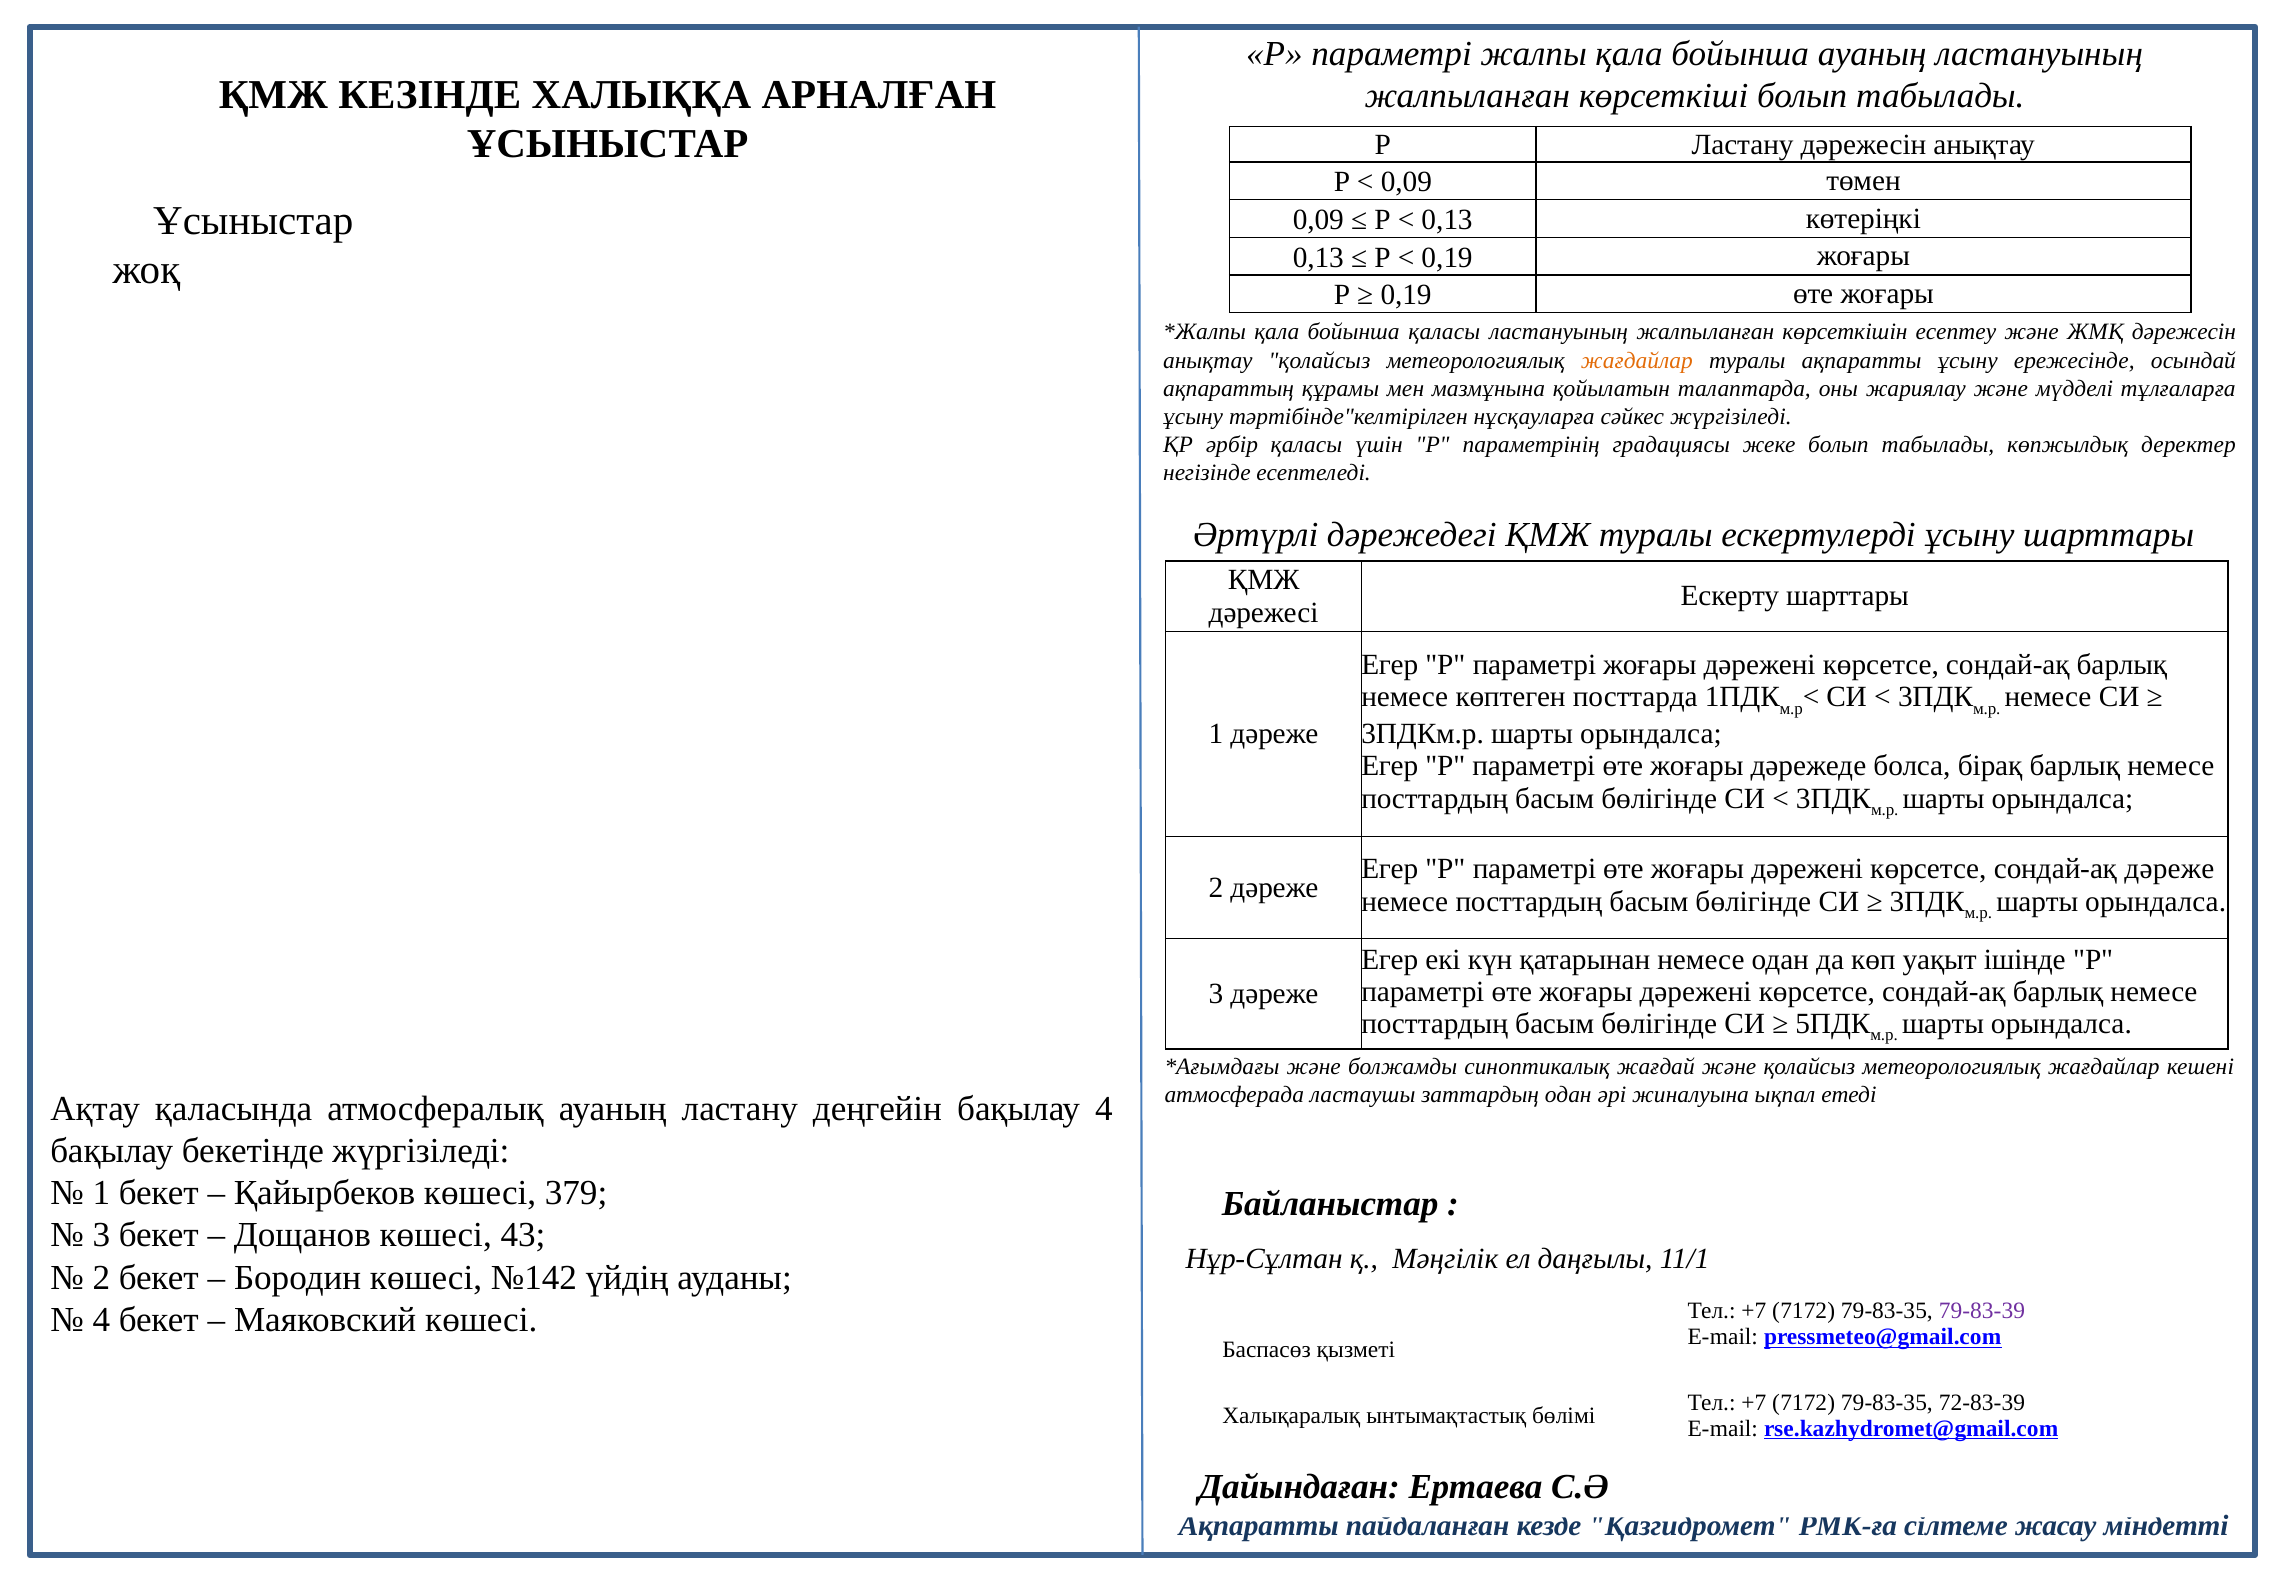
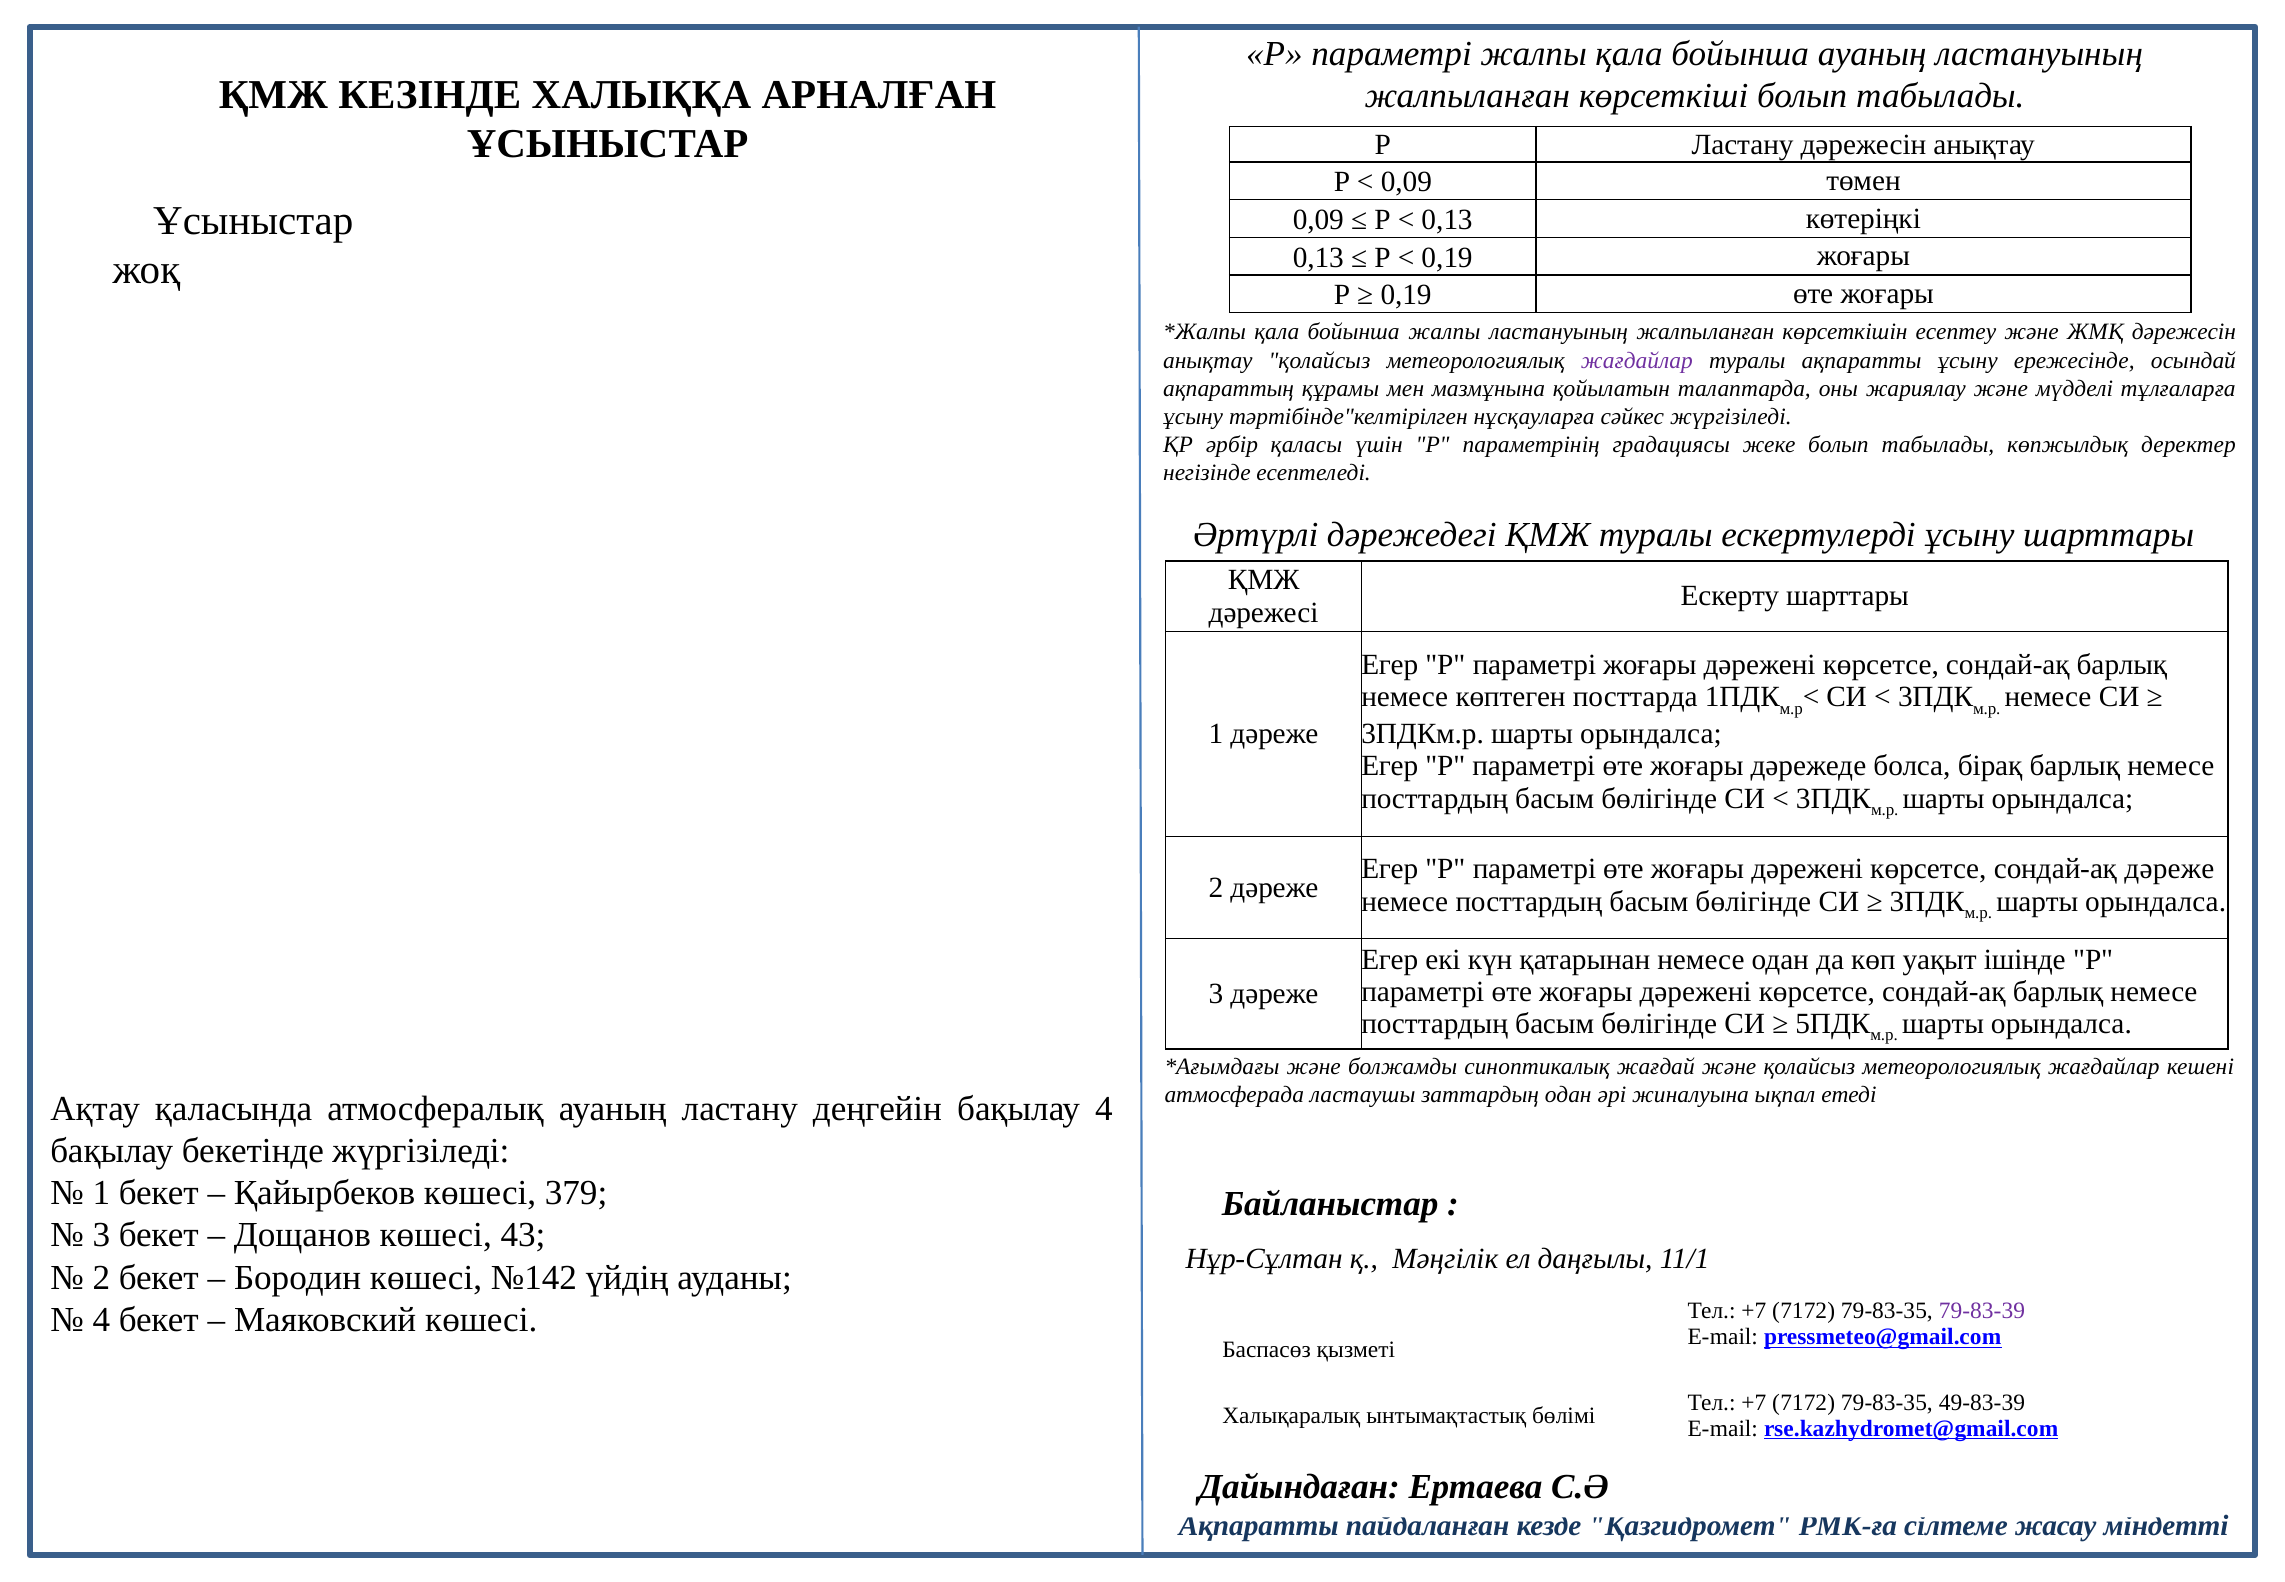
бойынша қаласы: қаласы -> жалпы (1444, 332)
жағдайлар colour: orange -> purple (1637, 360)
72-83-39: 72-83-39 -> 49-83-39 (1982, 1402)
